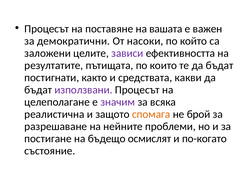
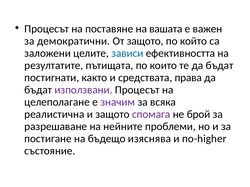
От насоки: насоки -> защото (145, 41)
зависи colour: purple -> blue (127, 53)
какви: какви -> права (188, 78)
спомага colour: orange -> purple (151, 115)
осмислят: осмислят -> изяснява (149, 139)
по-когато: по-когато -> по-higher (204, 139)
